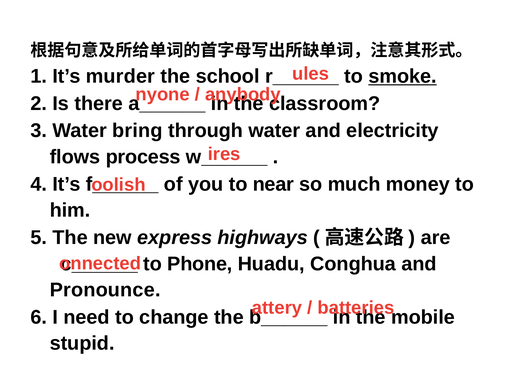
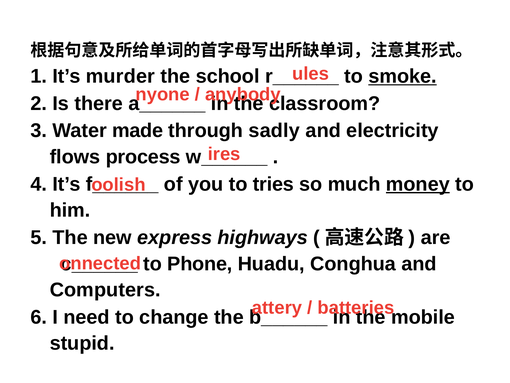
bring: bring -> made (138, 131)
through water: water -> sadly (274, 131)
near: near -> tries (273, 184)
money underline: none -> present (418, 184)
Pronounce: Pronounce -> Computers (105, 290)
